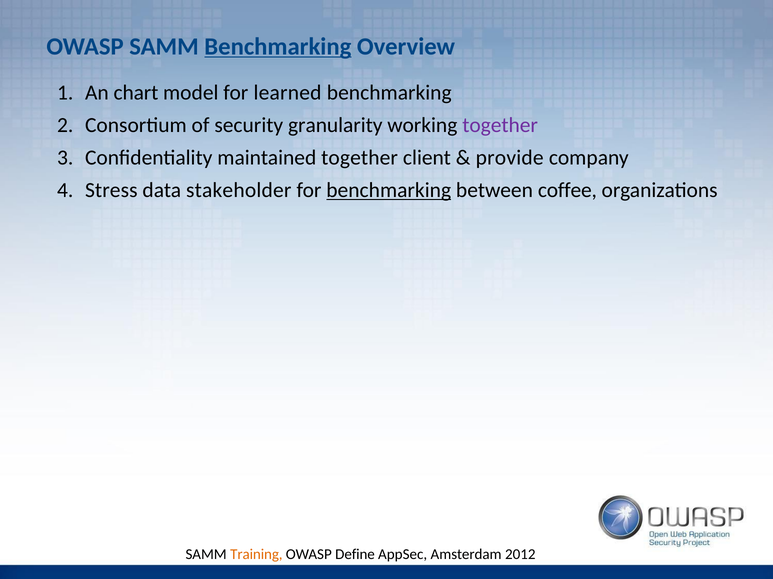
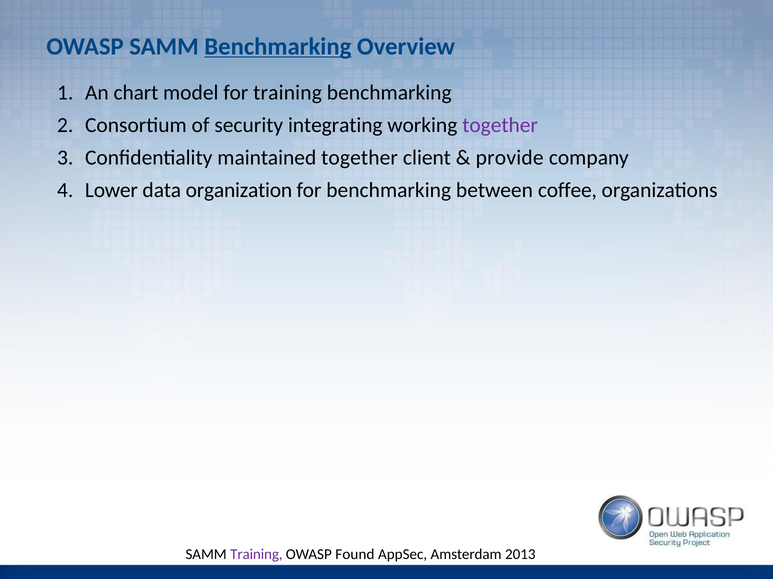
for learned: learned -> training (288, 93)
granularity: granularity -> integrating (335, 125)
Stress: Stress -> Lower (111, 191)
stakeholder: stakeholder -> organization (239, 191)
benchmarking underline: present -> none (389, 191)
Training colour: orange -> purple (256, 555)
Define: Define -> Found (355, 555)
2012: 2012 -> 2013 (520, 555)
